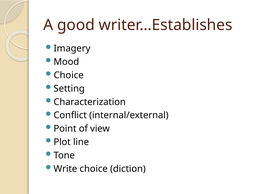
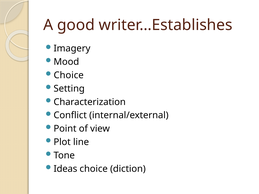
Write: Write -> Ideas (65, 169)
